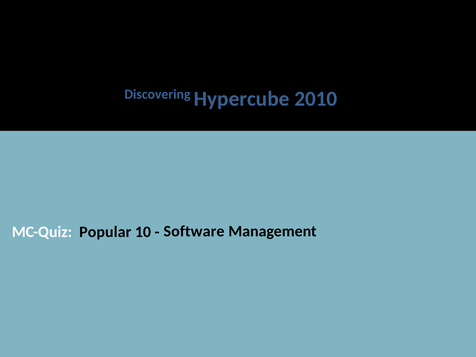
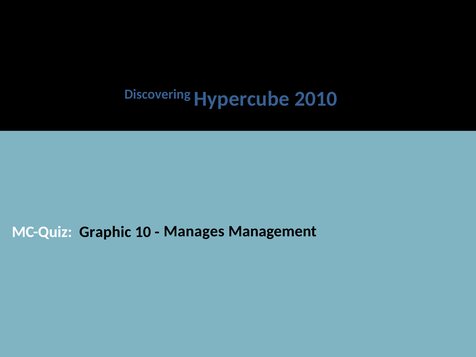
Popular: Popular -> Graphic (105, 232)
Software: Software -> Manages (194, 231)
